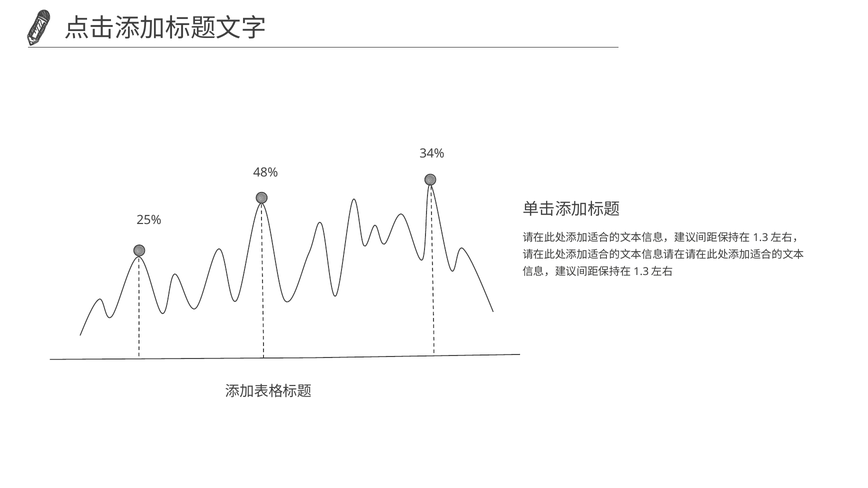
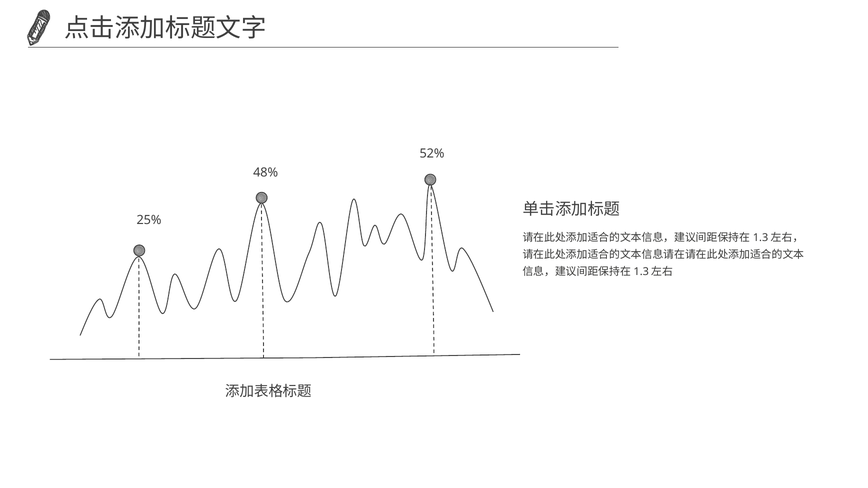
34%: 34% -> 52% (432, 154)
